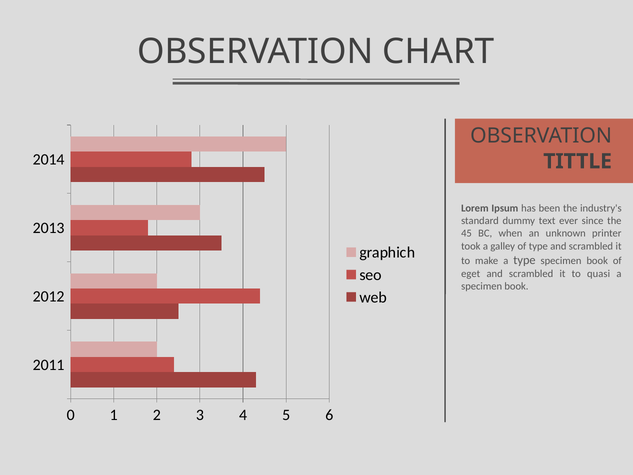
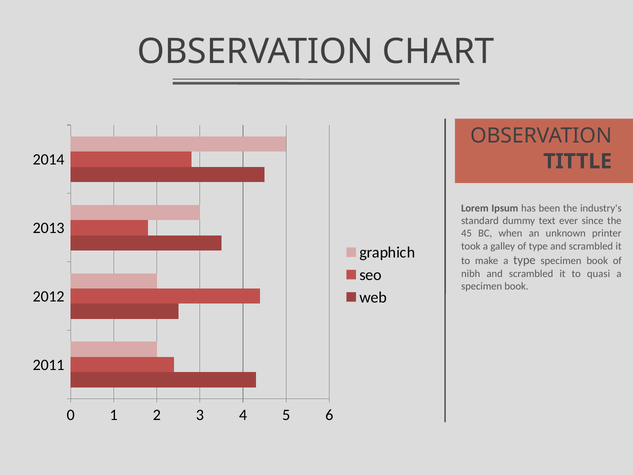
eget: eget -> nibh (471, 273)
